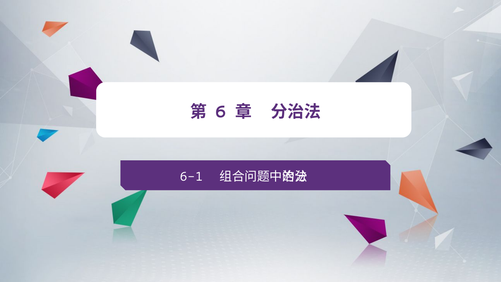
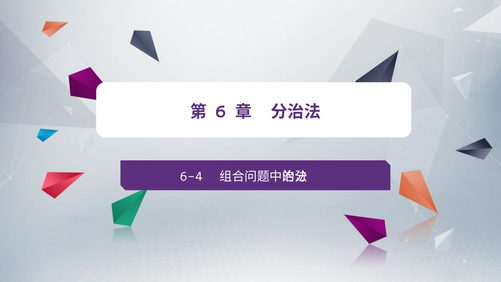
6-1: 6-1 -> 6-4 (191, 177)
